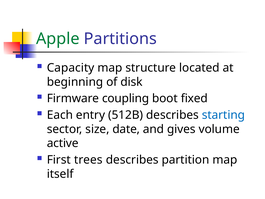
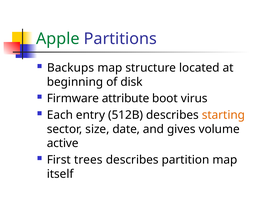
Capacity: Capacity -> Backups (71, 68)
coupling: coupling -> attribute (126, 98)
fixed: fixed -> virus (194, 98)
starting colour: blue -> orange (223, 115)
